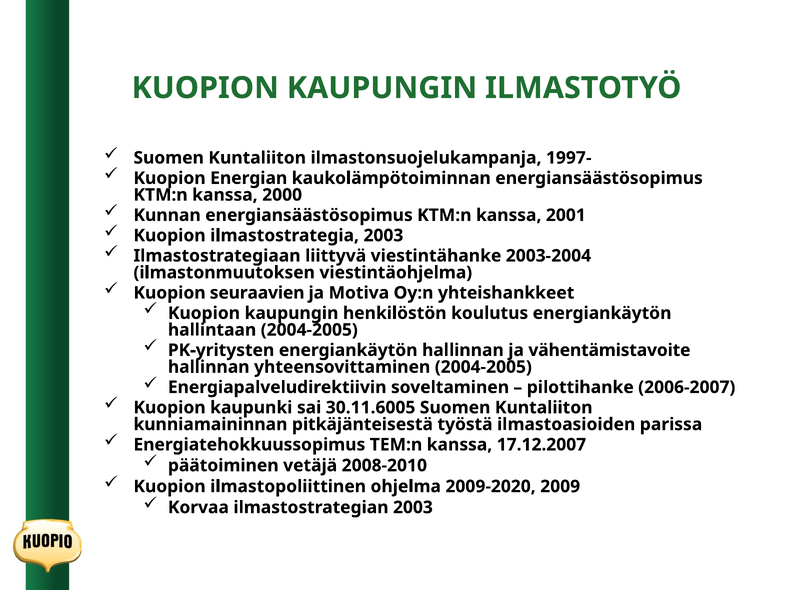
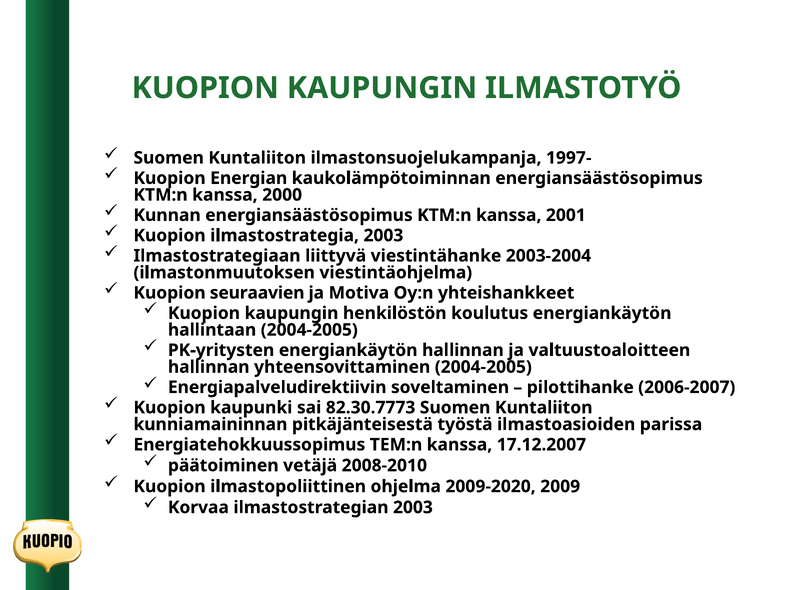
vähentämistavoite: vähentämistavoite -> valtuustoaloitteen (609, 350)
30.11.6005: 30.11.6005 -> 82.30.7773 (371, 408)
